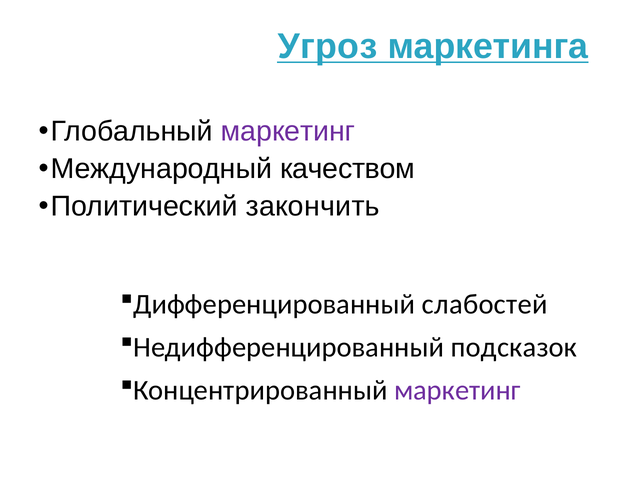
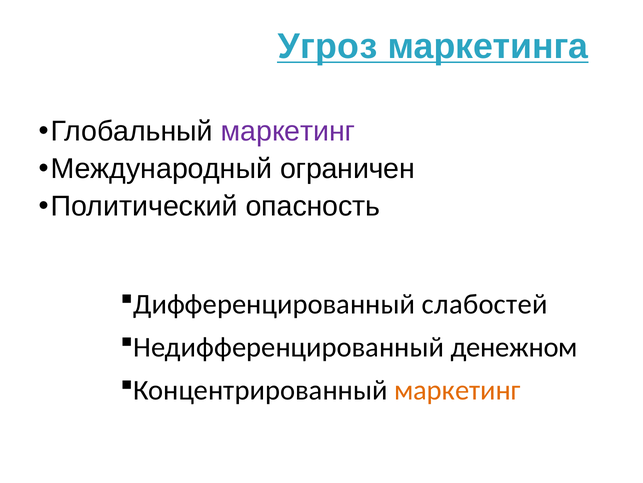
качеством: качеством -> ограничен (348, 169)
закончить: закончить -> опасность (313, 206)
подсказок: подсказок -> денежном (514, 347)
маркетинг colour: purple -> orange (457, 390)
